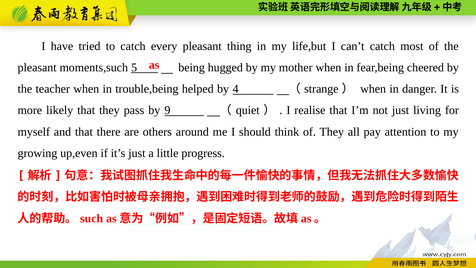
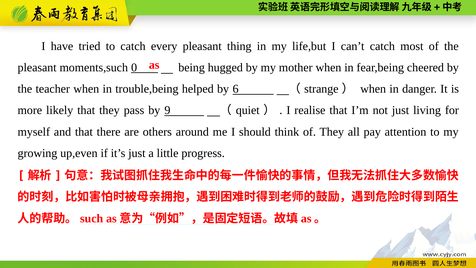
5: 5 -> 0 (134, 67)
4: 4 -> 6 (236, 89)
